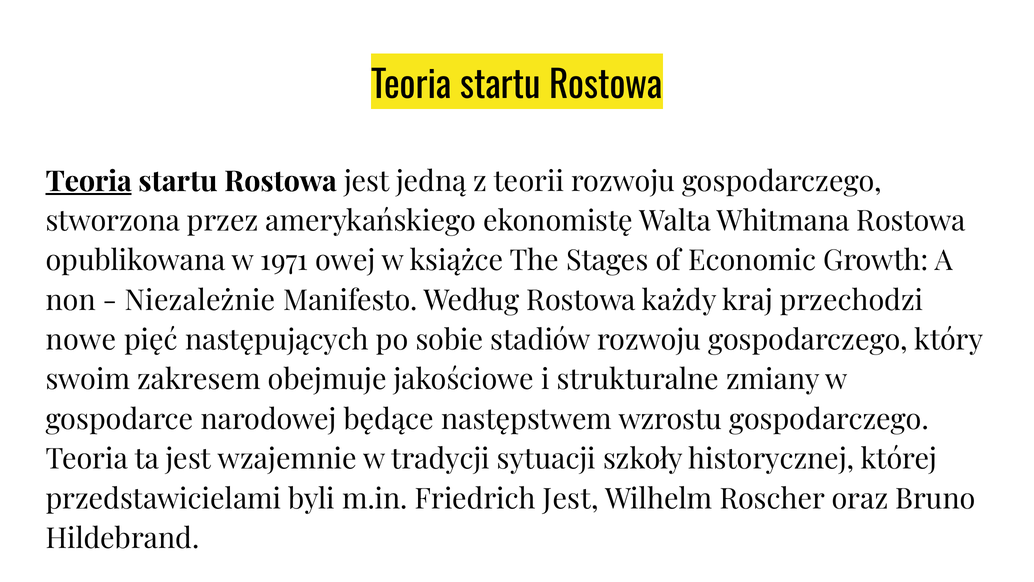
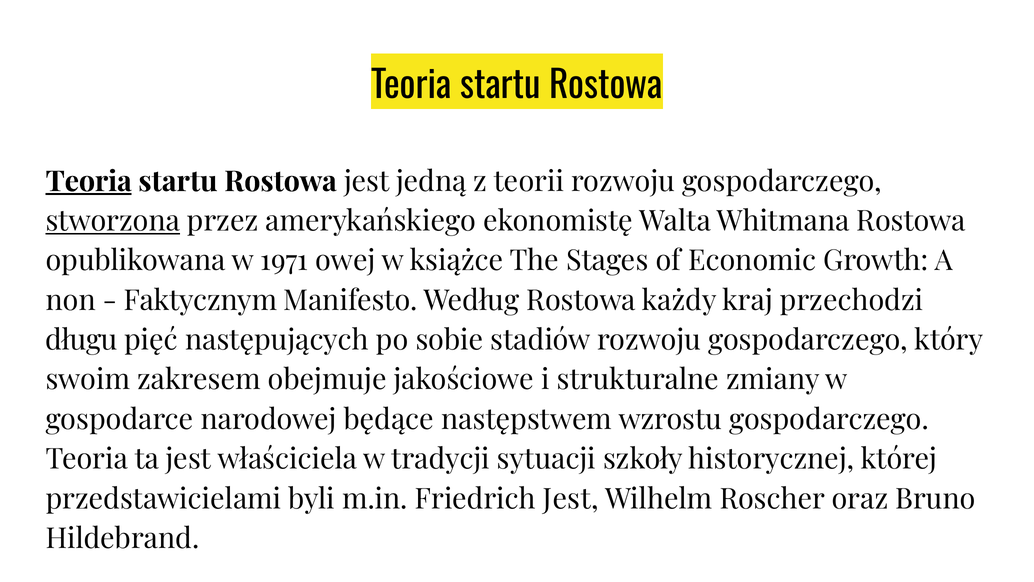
stworzona underline: none -> present (113, 221)
Niezależnie: Niezależnie -> Faktycznym (200, 300)
nowe: nowe -> długu (81, 340)
wzajemnie: wzajemnie -> właściciela (287, 459)
